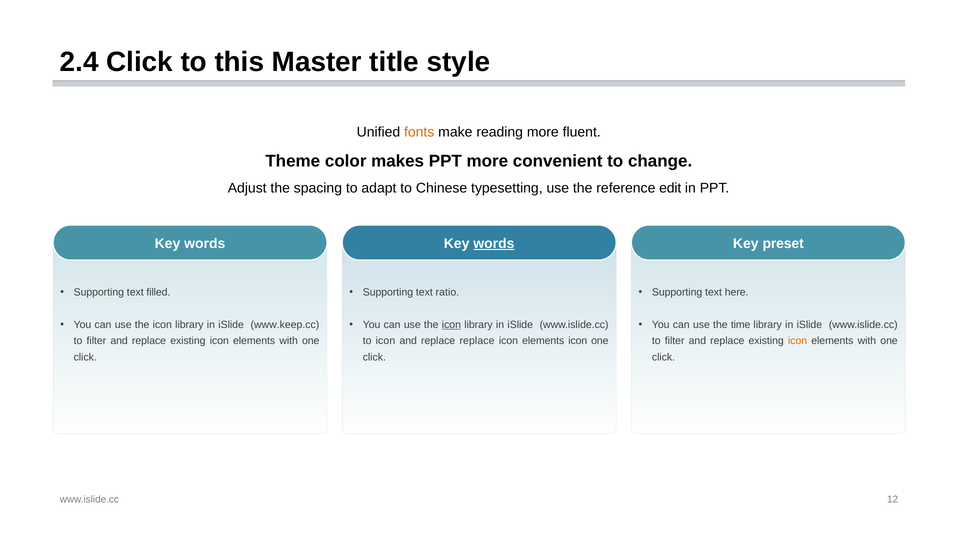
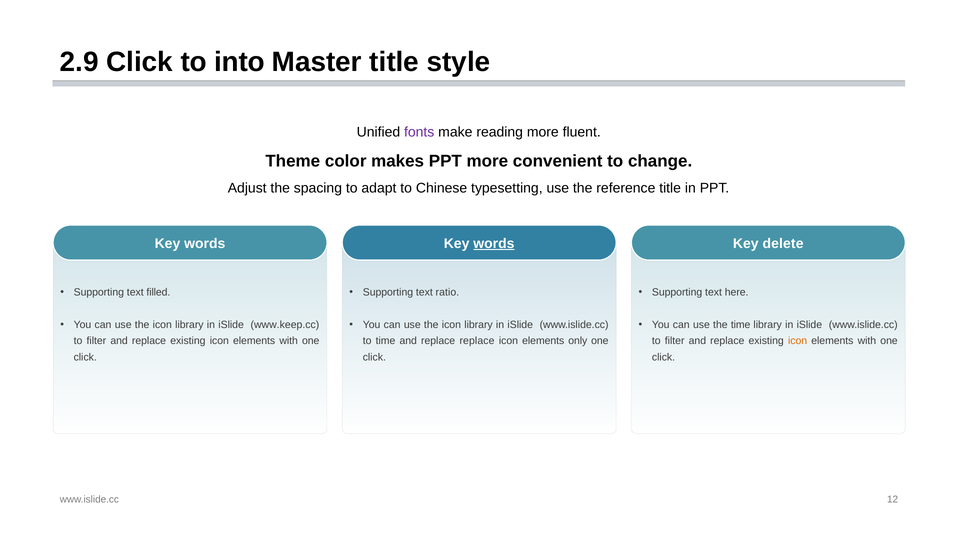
2.4: 2.4 -> 2.9 (79, 62)
this: this -> into (240, 62)
fonts colour: orange -> purple (419, 132)
reference edit: edit -> title (670, 188)
preset: preset -> delete (783, 243)
icon underline: present -> none (451, 325)
to icon: icon -> time (385, 341)
elements icon: icon -> only (578, 341)
